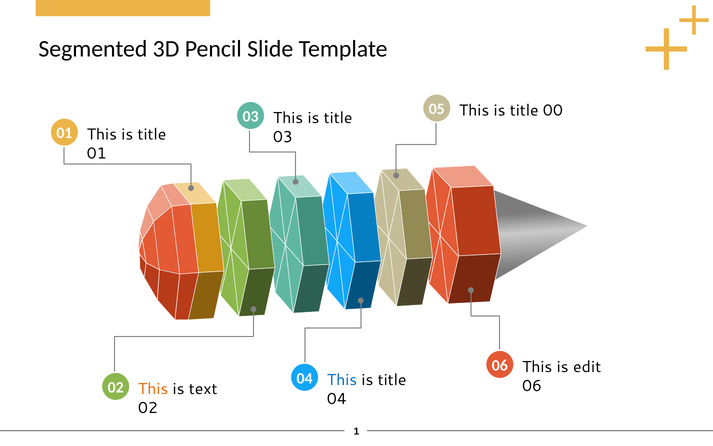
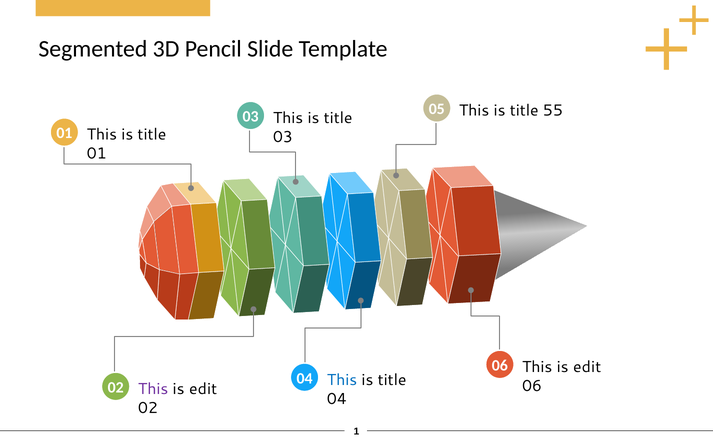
00: 00 -> 55 (553, 111)
This colour: orange -> purple (153, 389)
text: text -> edit (203, 389)
